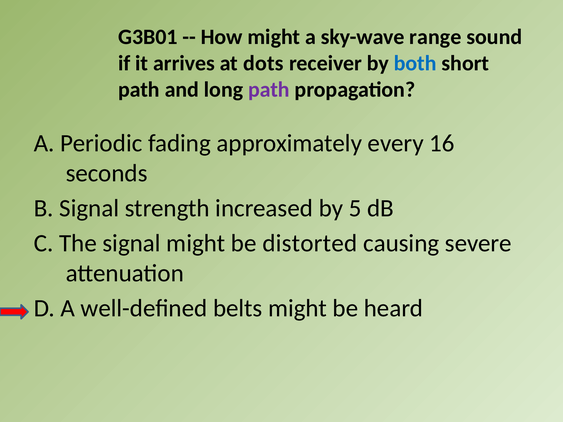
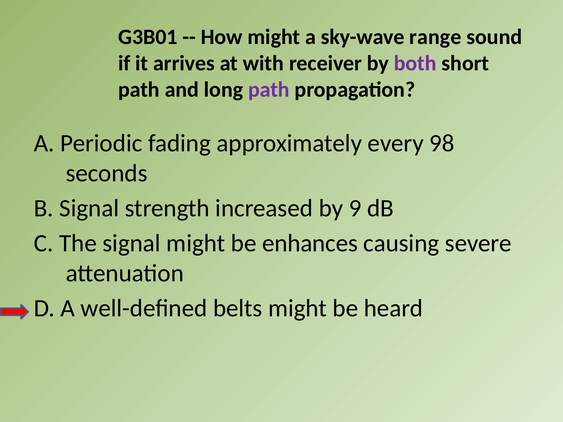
dots: dots -> with (263, 63)
both colour: blue -> purple (415, 63)
16: 16 -> 98 (442, 143)
5: 5 -> 9 (355, 208)
distorted: distorted -> enhances (310, 243)
